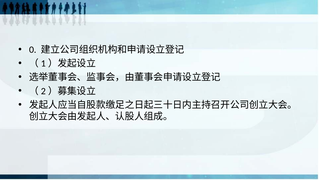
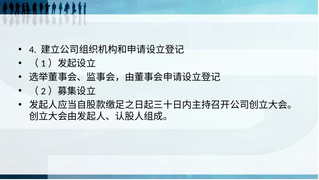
0: 0 -> 4 (33, 49)
